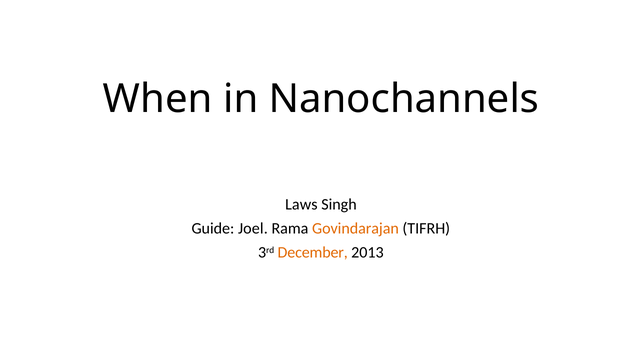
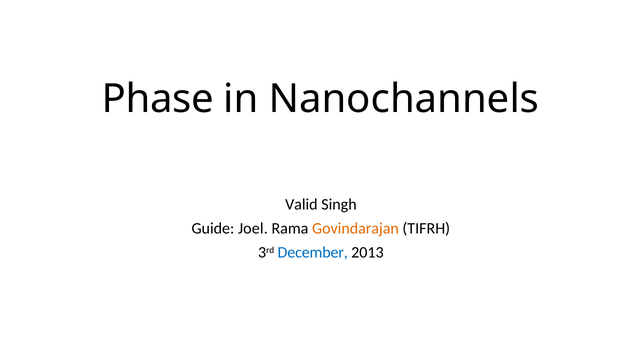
When: When -> Phase (158, 99)
Laws: Laws -> Valid (301, 205)
December colour: orange -> blue (313, 253)
